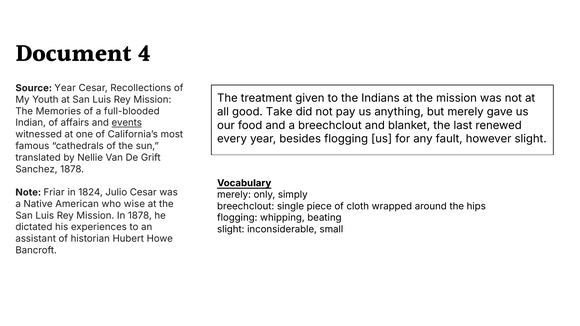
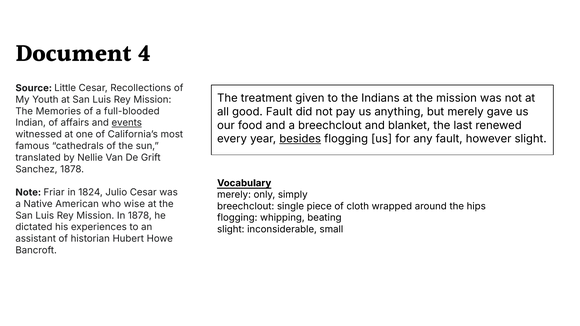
Source Year: Year -> Little (65, 88)
good Take: Take -> Fault (279, 112)
besides underline: none -> present (300, 139)
